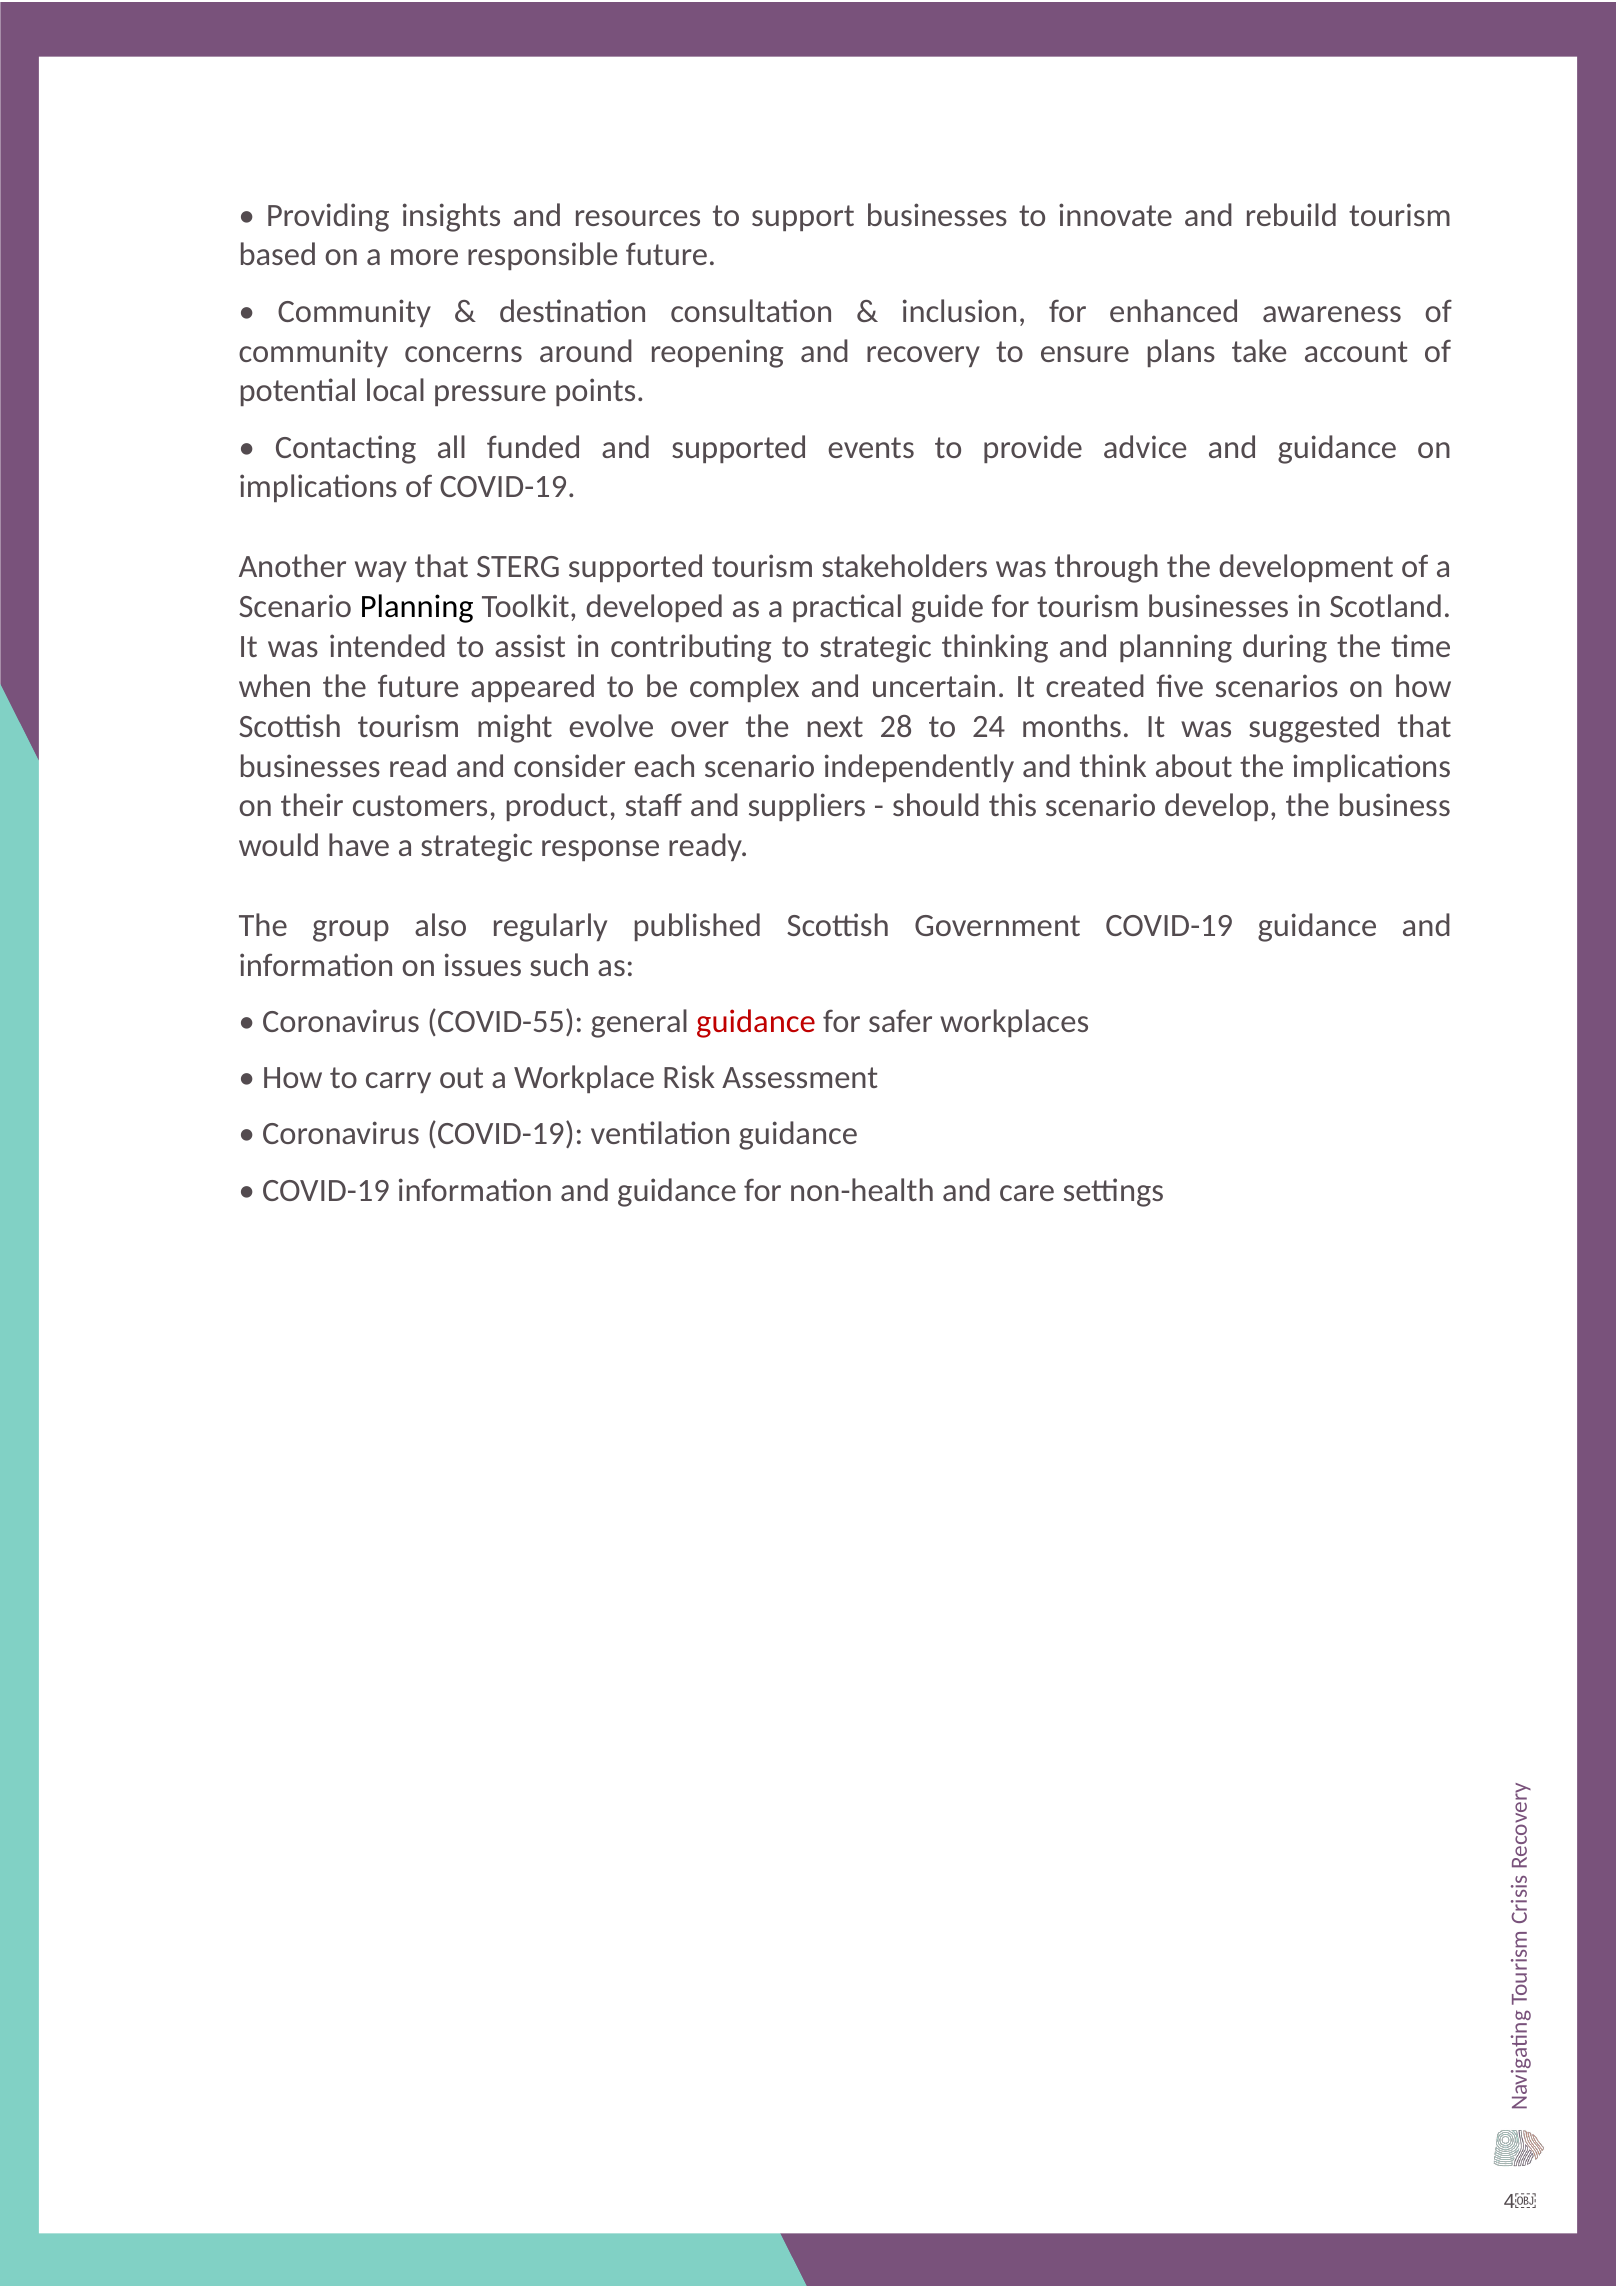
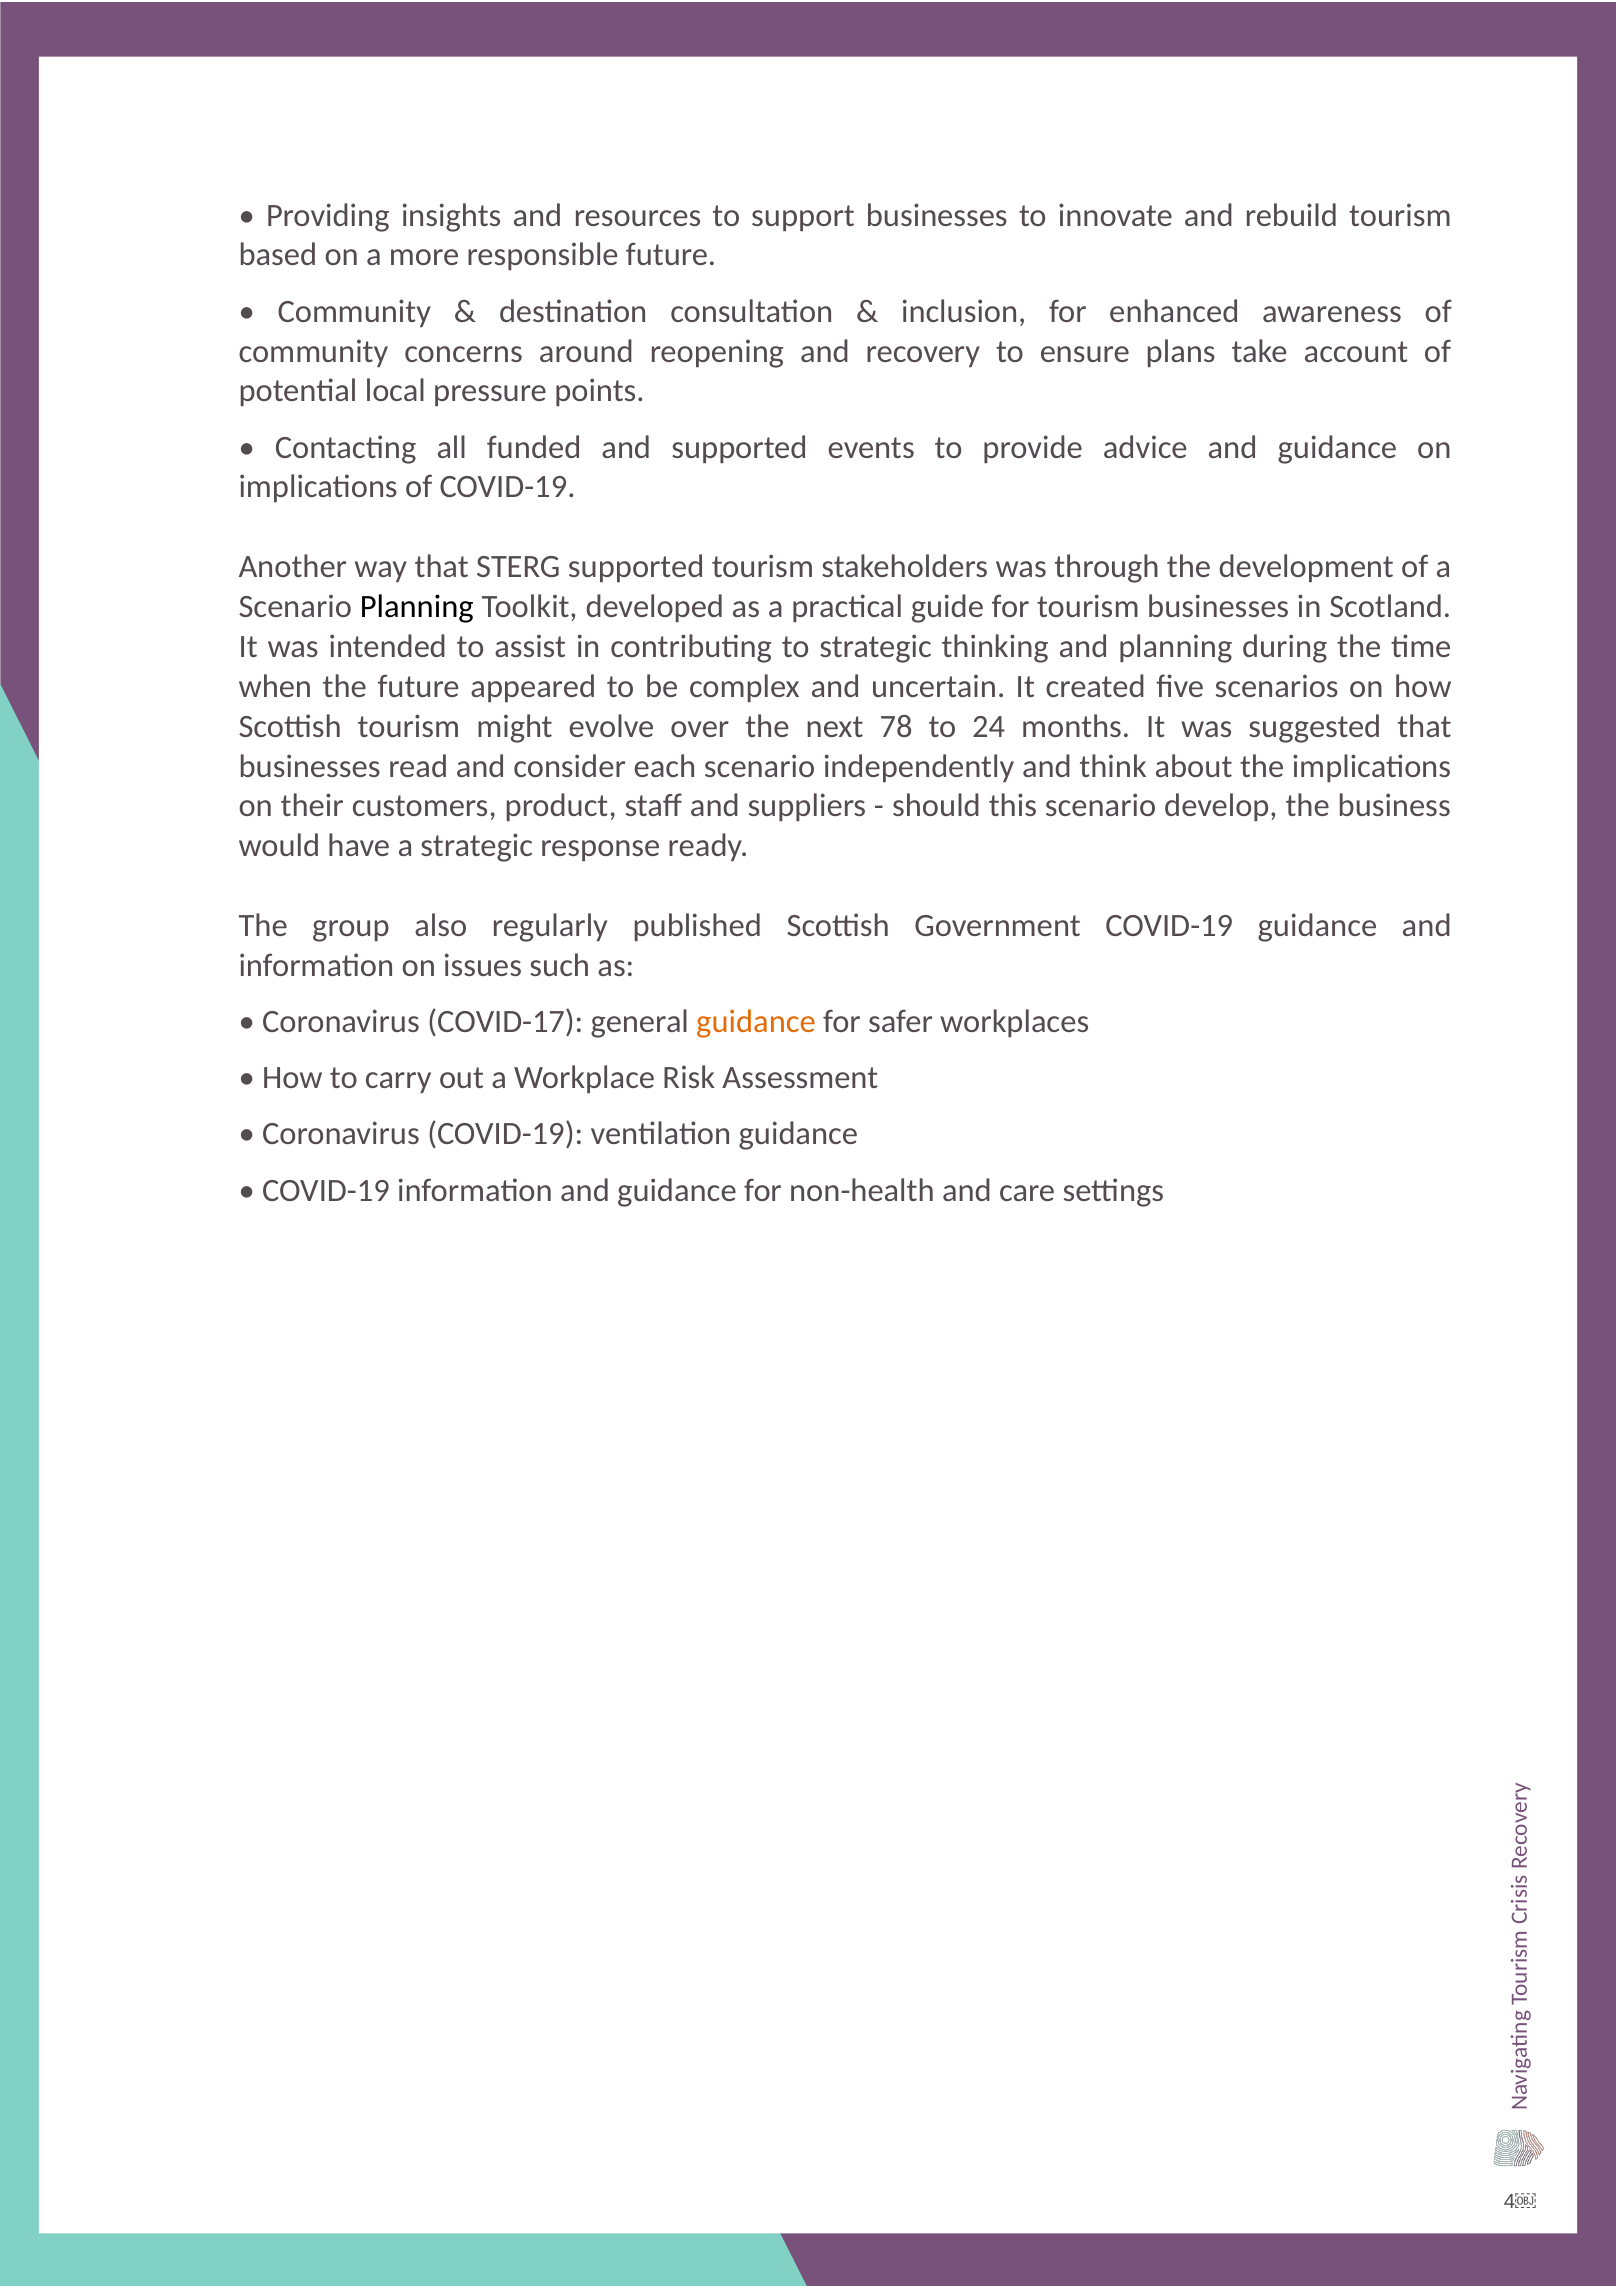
28: 28 -> 78 (896, 726)
COVID-55: COVID-55 -> COVID-17 (505, 1022)
guidance colour: red -> orange (756, 1022)
